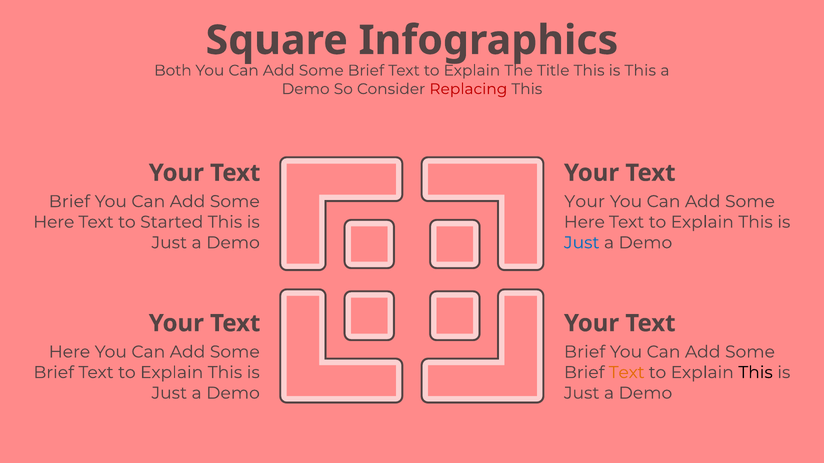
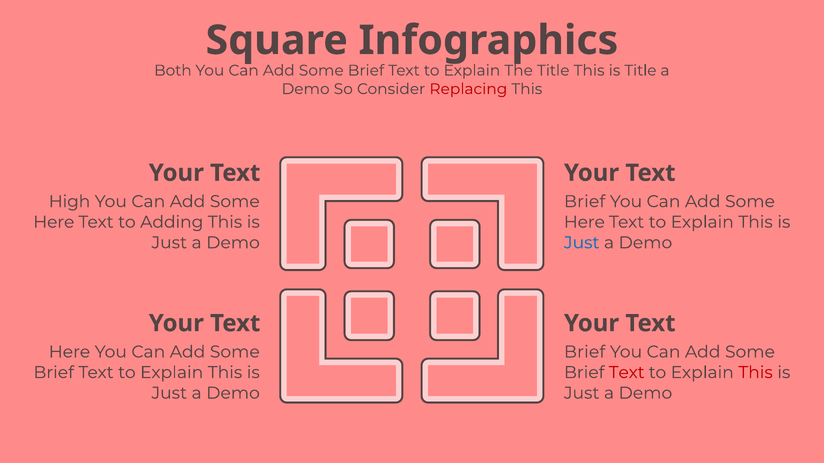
This: This -> Title (640, 71)
Brief: Brief -> High (70, 202)
Your: Your -> Brief (585, 202)
Started: Started -> Adding (172, 222)
Text colour: orange -> red (627, 373)
This colour: black -> red (756, 373)
